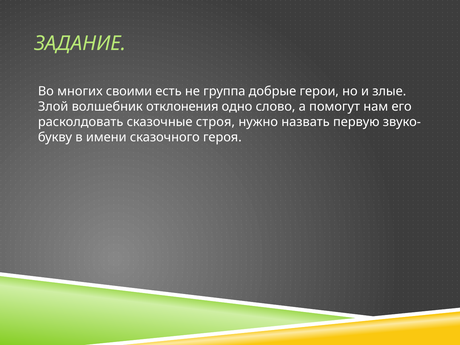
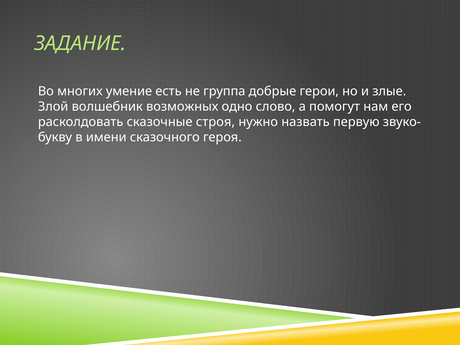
своими: своими -> умение (129, 91)
отклонения: отклонения -> возможных (182, 107)
